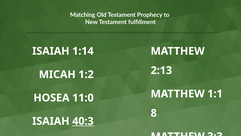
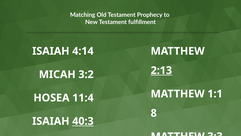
1:14: 1:14 -> 4:14 (83, 51)
2:13 underline: none -> present (161, 70)
1:2: 1:2 -> 3:2 (86, 74)
11:0: 11:0 -> 11:4 (83, 98)
